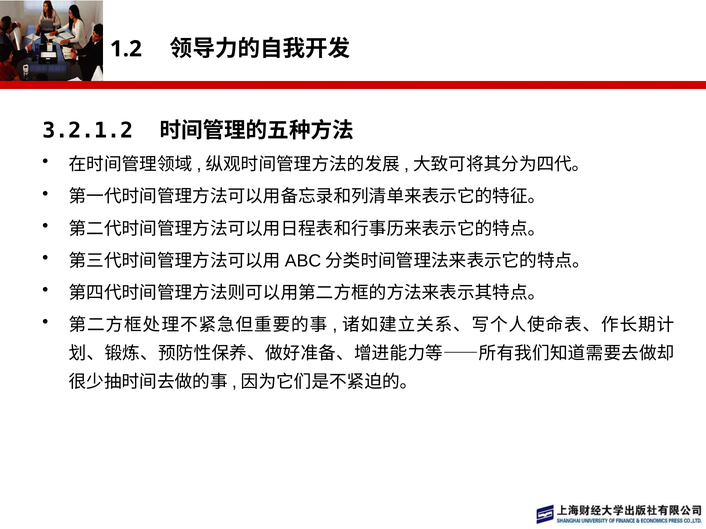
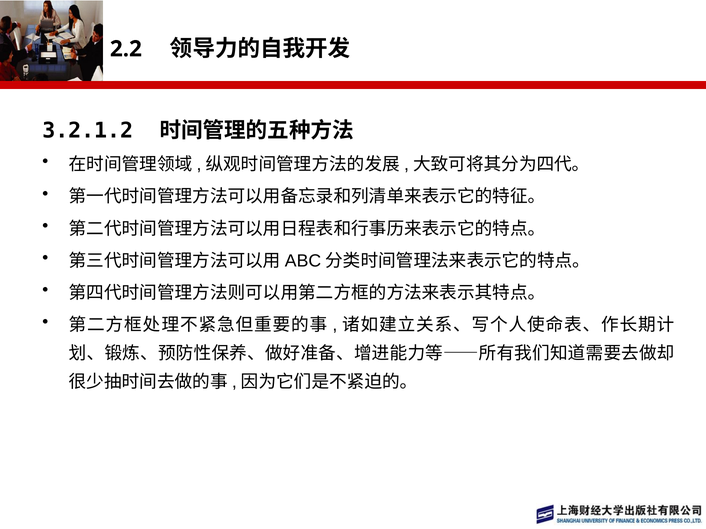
1.2: 1.2 -> 2.2 (126, 49)
